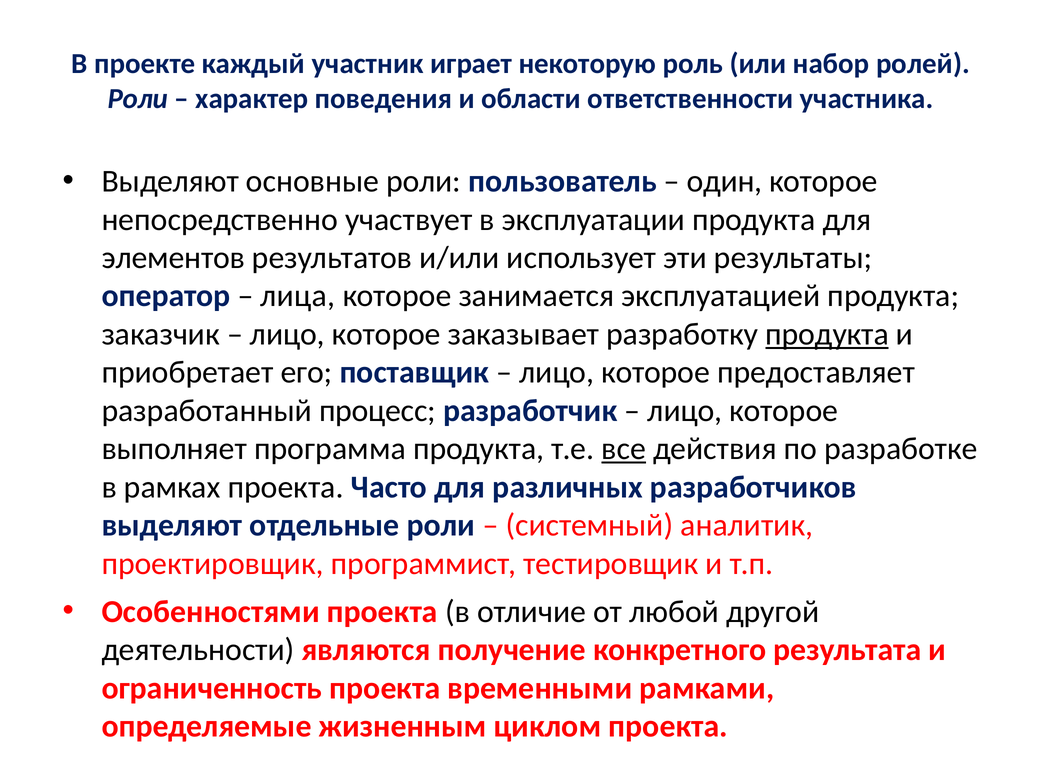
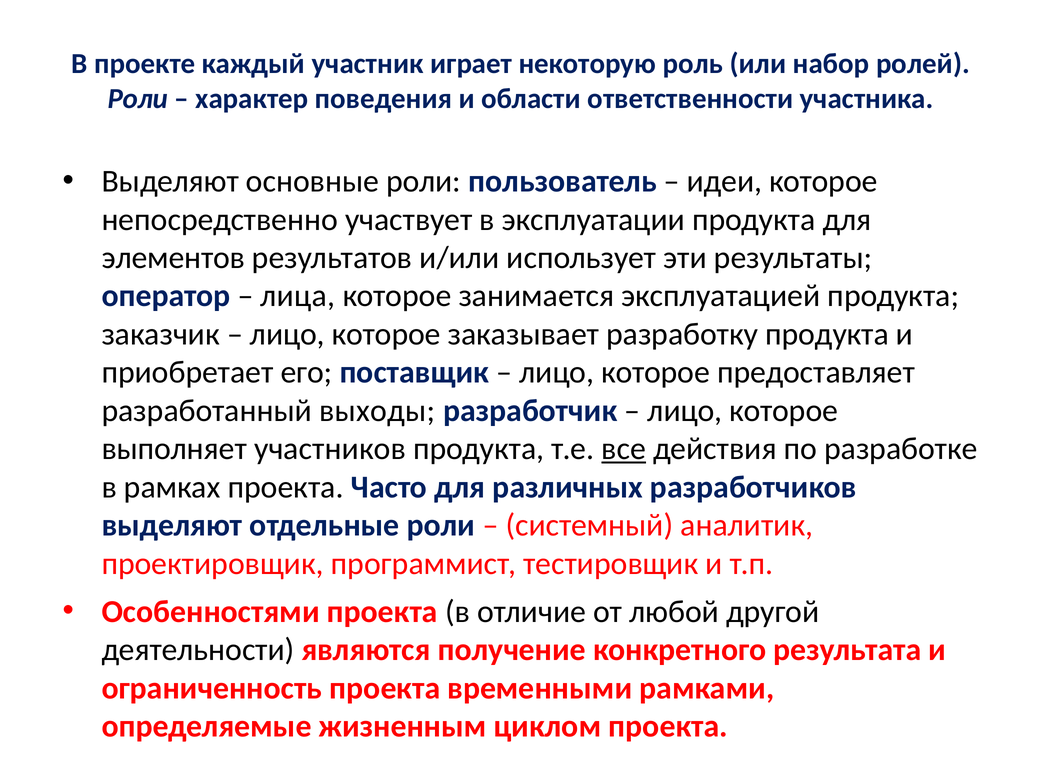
один: один -> идеи (724, 181)
продукта underline: present -> none (827, 334)
процесс: процесс -> выходы (377, 410)
программа: программа -> участников (330, 449)
